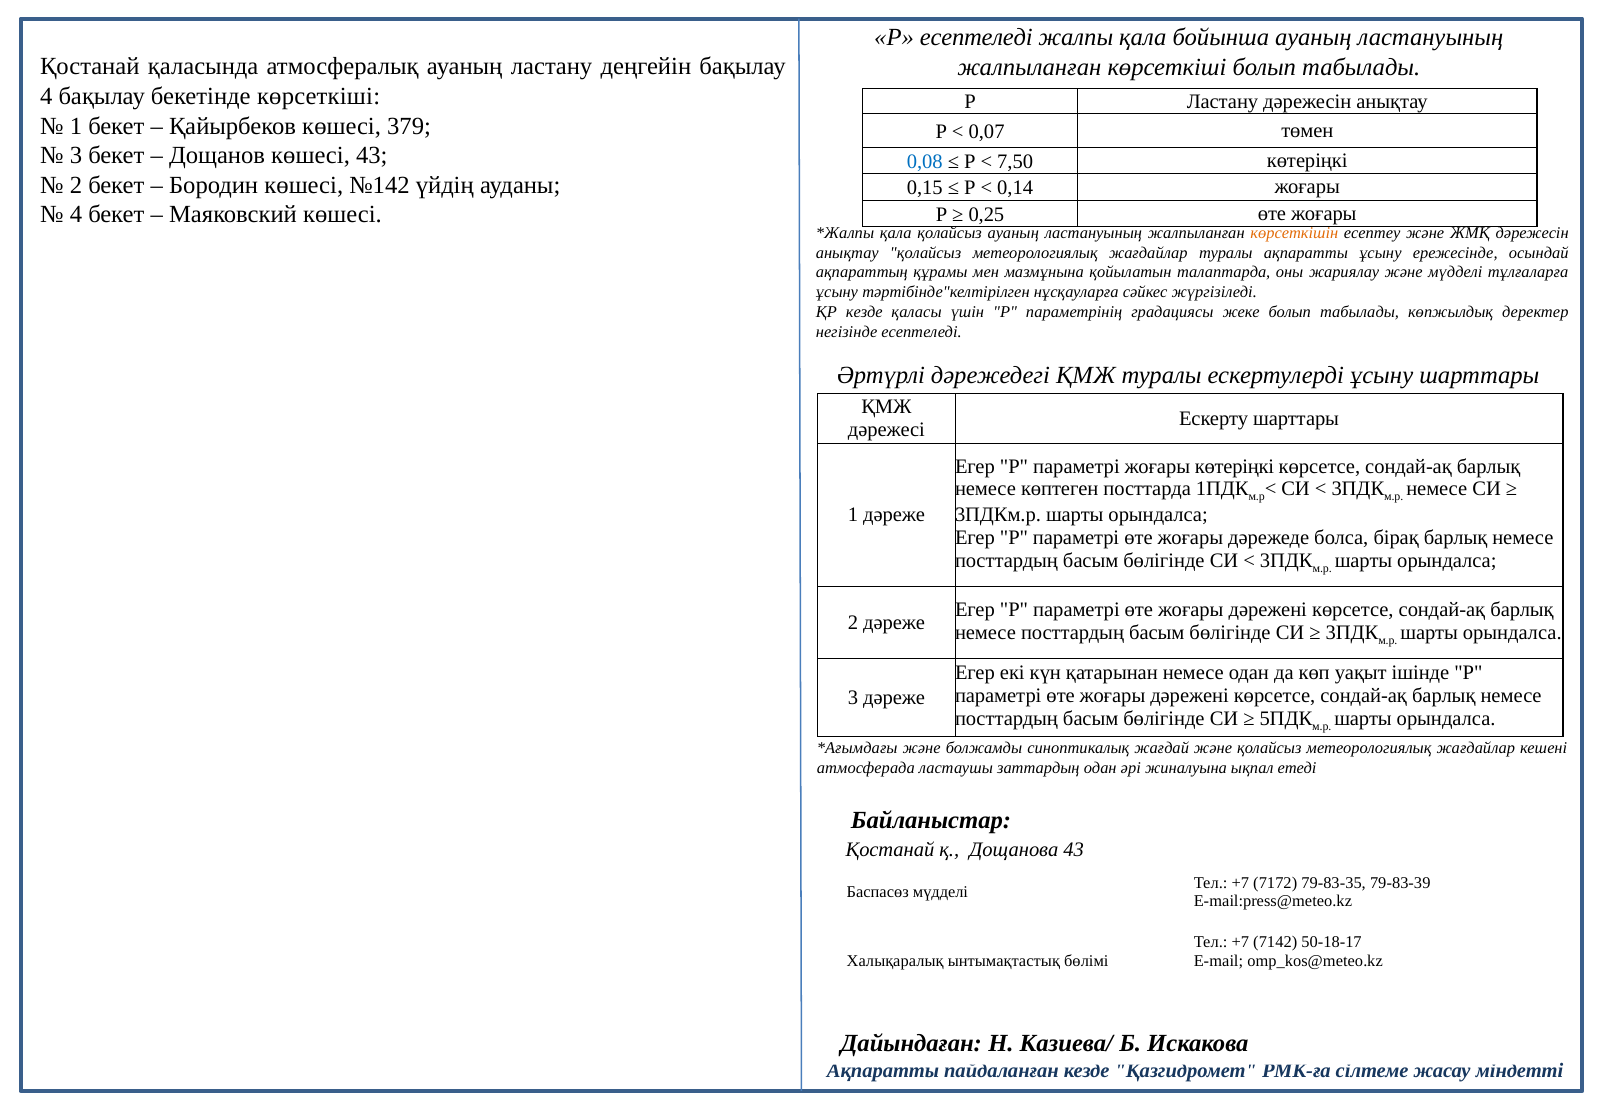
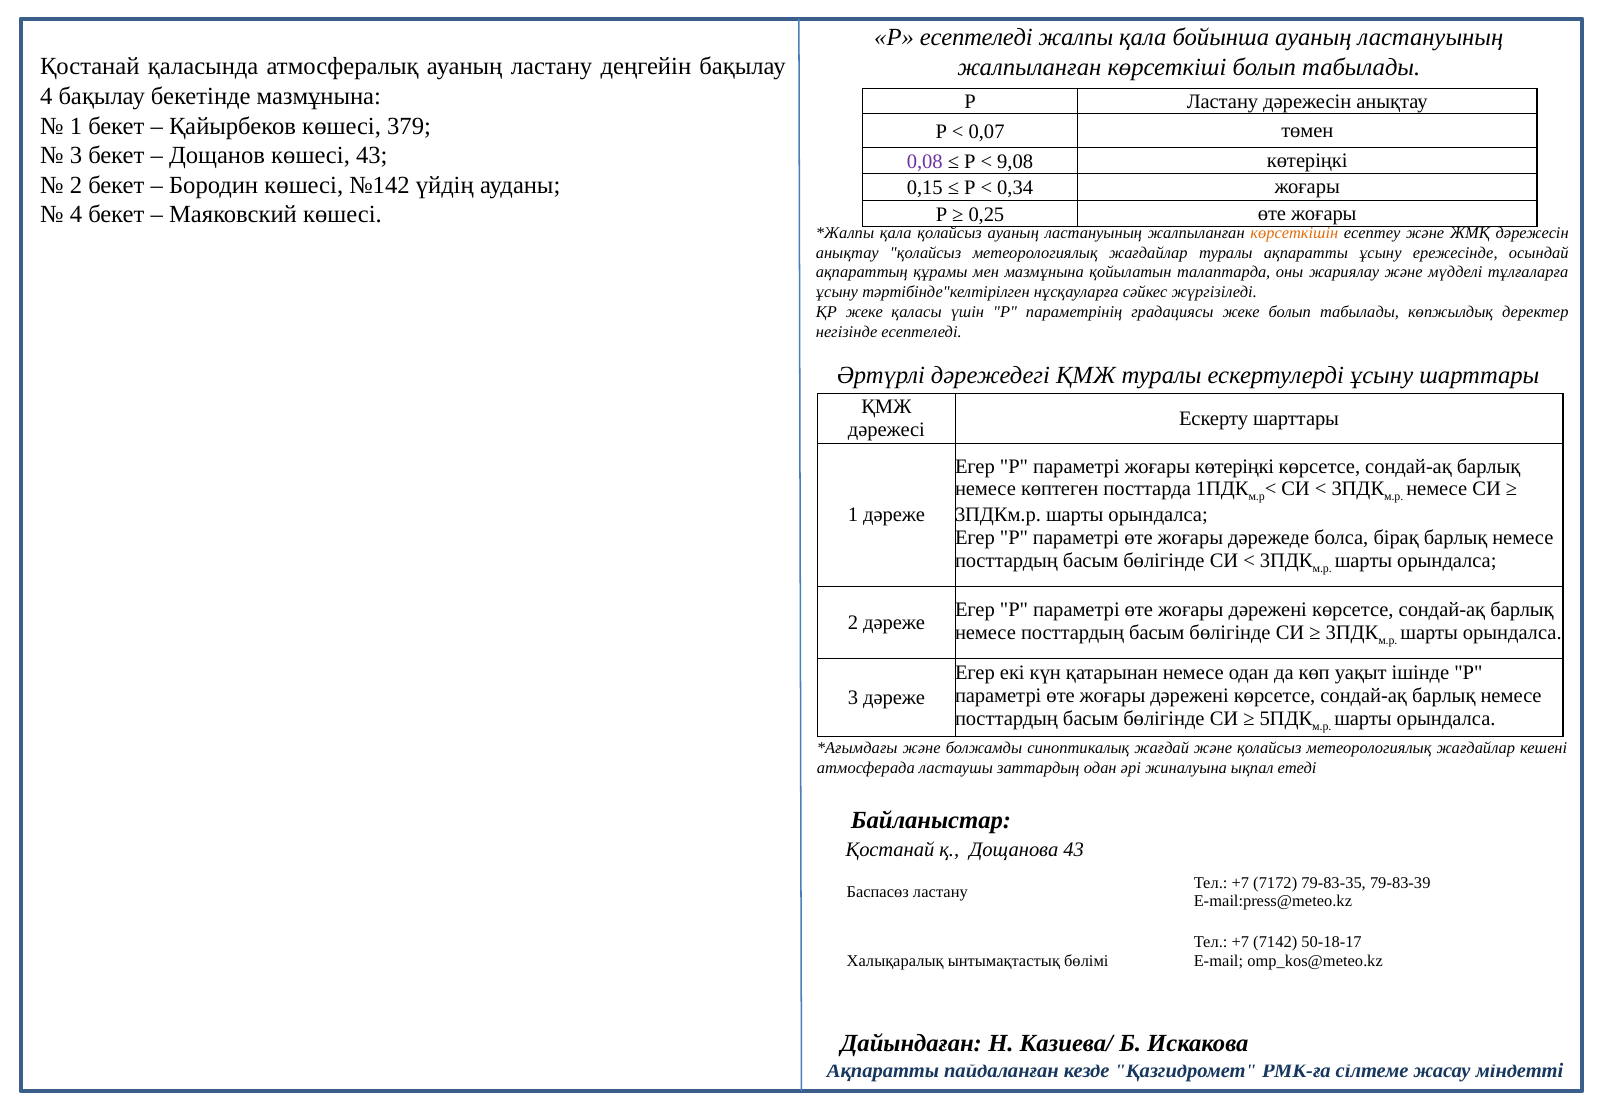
бекетінде көрсеткіші: көрсеткіші -> мазмұнына (319, 96)
0,08 colour: blue -> purple (925, 161)
7,50: 7,50 -> 9,08 (1015, 161)
0,14: 0,14 -> 0,34 (1015, 188)
ҚР кезде: кезде -> жеке (864, 312)
Баспасөз мүдделі: мүдделі -> ластану (940, 892)
